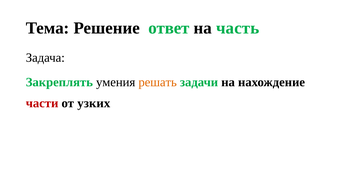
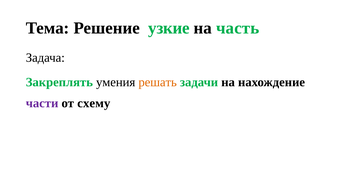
ответ: ответ -> узкие (169, 28)
части colour: red -> purple (42, 103)
узких: узких -> схему (94, 103)
